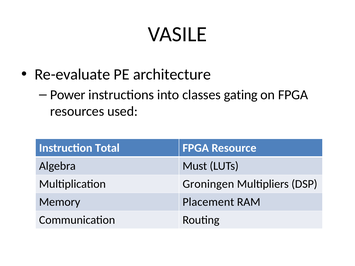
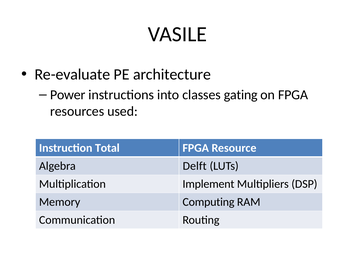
Must: Must -> Delft (195, 166)
Groningen: Groningen -> Implement (208, 184)
Placement: Placement -> Computing (208, 202)
